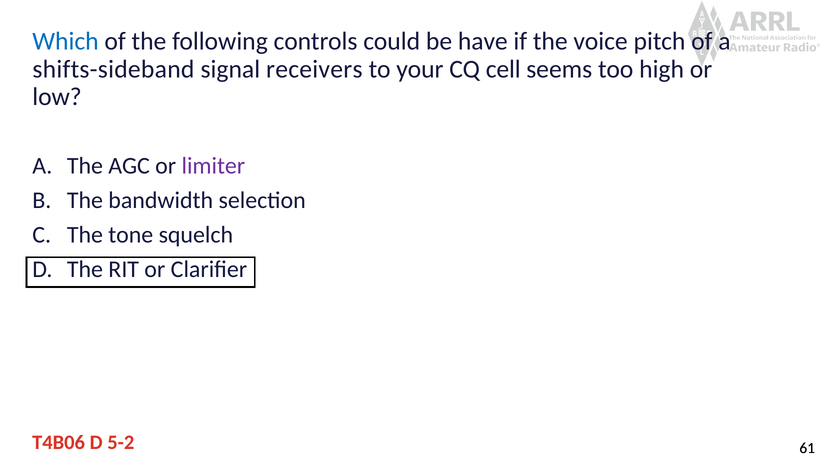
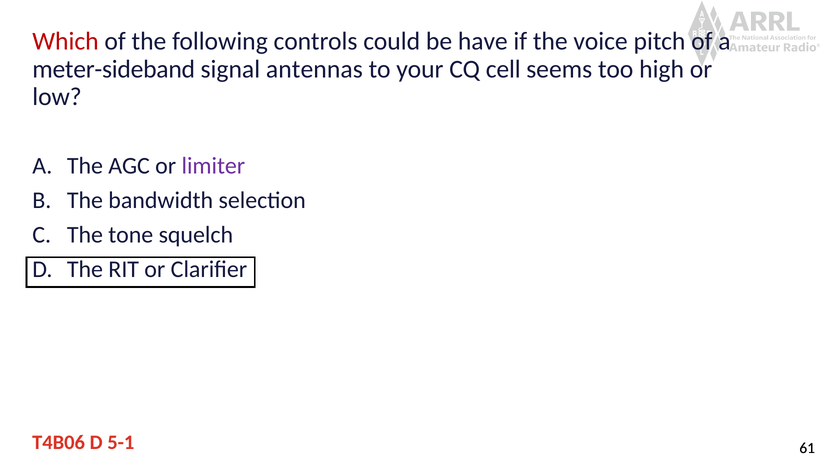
Which colour: blue -> red (65, 41)
shifts-sideband: shifts-sideband -> meter-sideband (114, 69)
receivers: receivers -> antennas (314, 69)
5-2: 5-2 -> 5-1 (121, 442)
